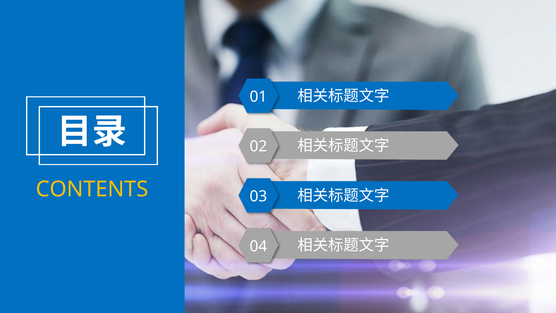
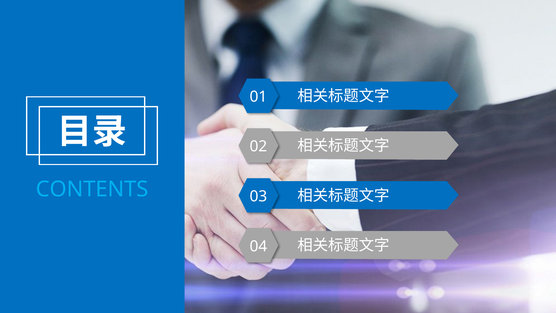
CONTENTS colour: yellow -> light blue (92, 189)
